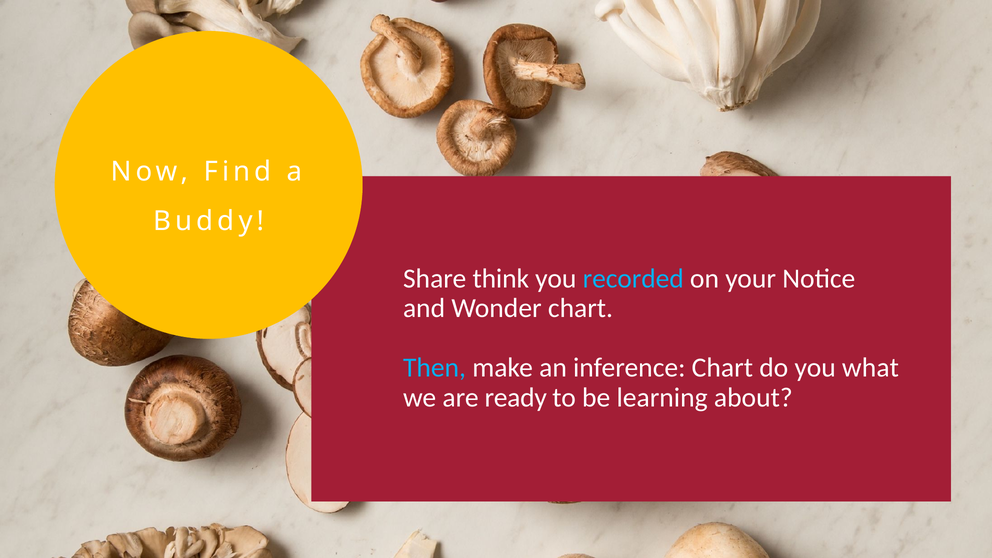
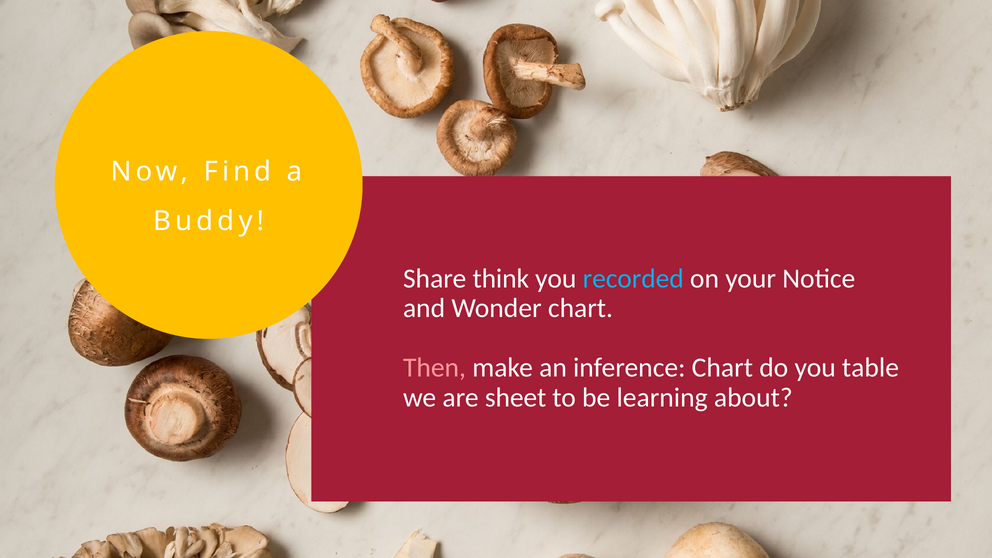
Then colour: light blue -> pink (435, 368)
what: what -> table (870, 368)
ready: ready -> sheet (516, 397)
